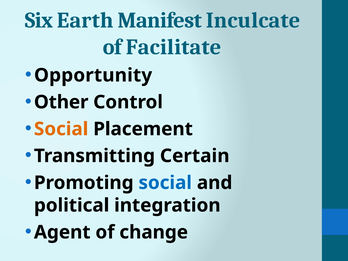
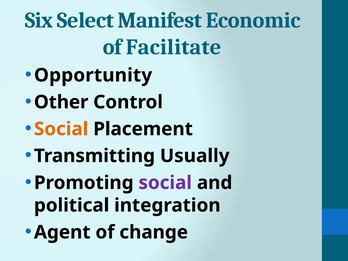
Earth: Earth -> Select (85, 20)
Inculcate: Inculcate -> Economic (253, 20)
Certain: Certain -> Usually (195, 156)
social colour: blue -> purple (165, 183)
